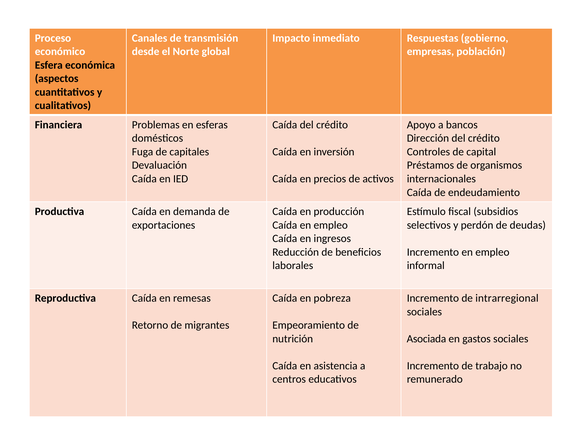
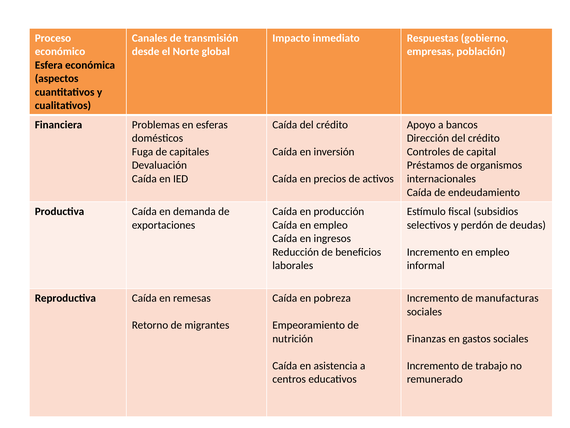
intrarregional: intrarregional -> manufacturas (507, 298)
Asociada: Asociada -> Finanzas (426, 338)
